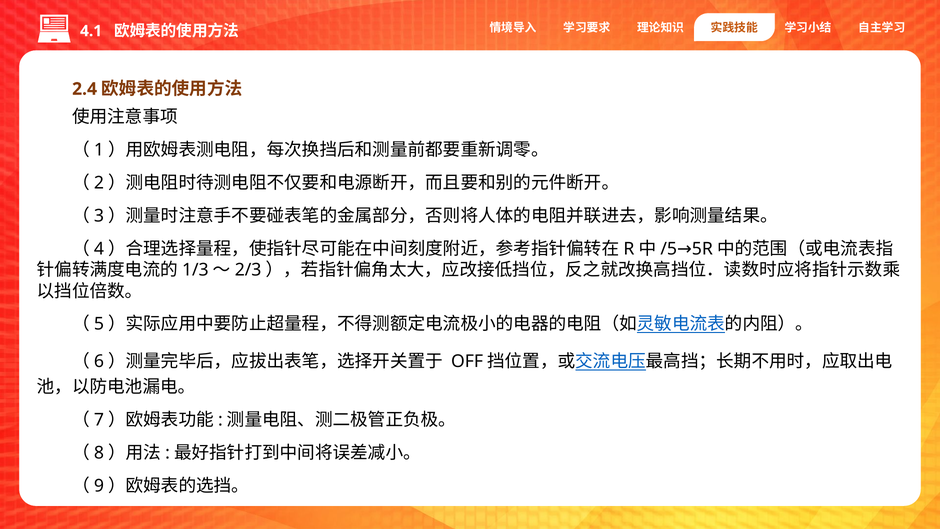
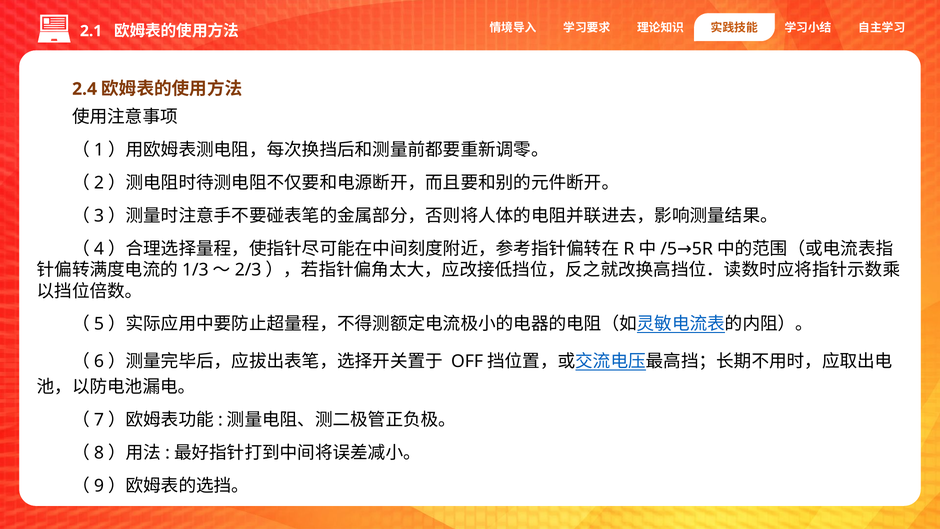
4.1: 4.1 -> 2.1 (91, 31)
